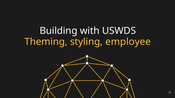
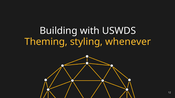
employee: employee -> whenever (128, 42)
